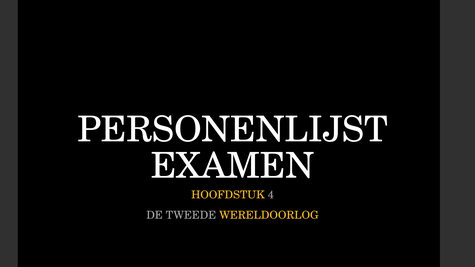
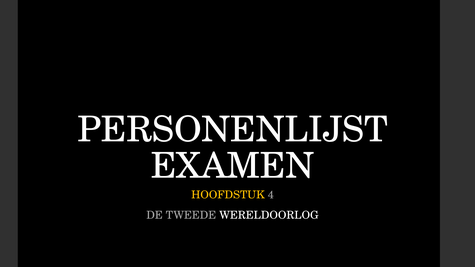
WERELDOORLOG colour: yellow -> white (269, 215)
